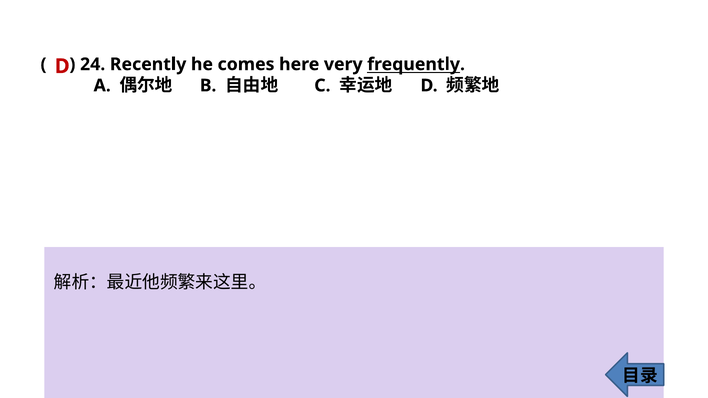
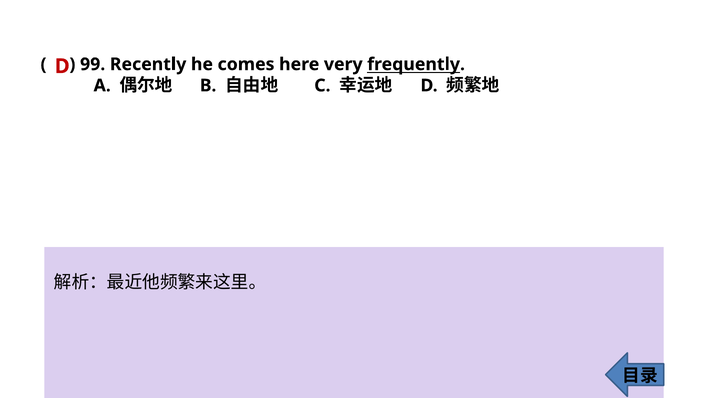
24: 24 -> 99 (93, 64)
